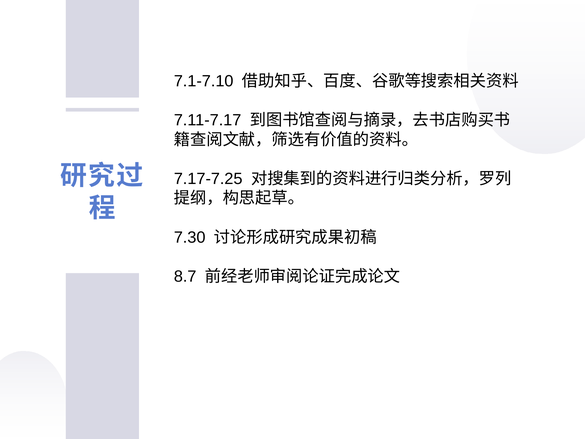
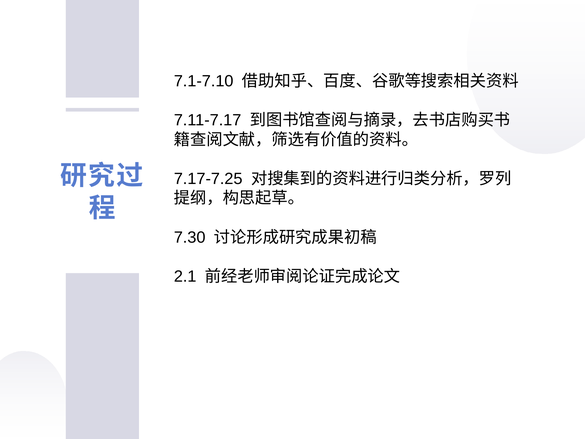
8.7: 8.7 -> 2.1 (185, 276)
